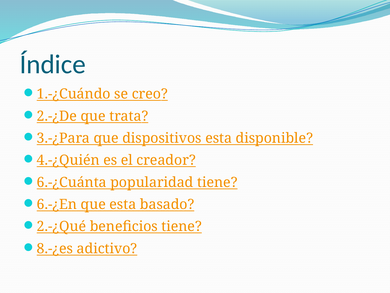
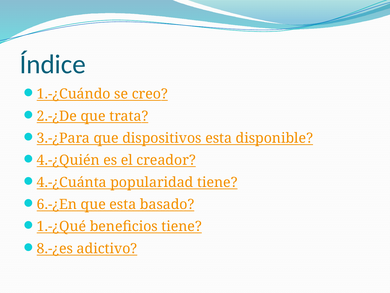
6.-¿Cuánta: 6.-¿Cuánta -> 4.-¿Cuánta (72, 182)
2.-¿Qué: 2.-¿Qué -> 1.-¿Qué (61, 226)
